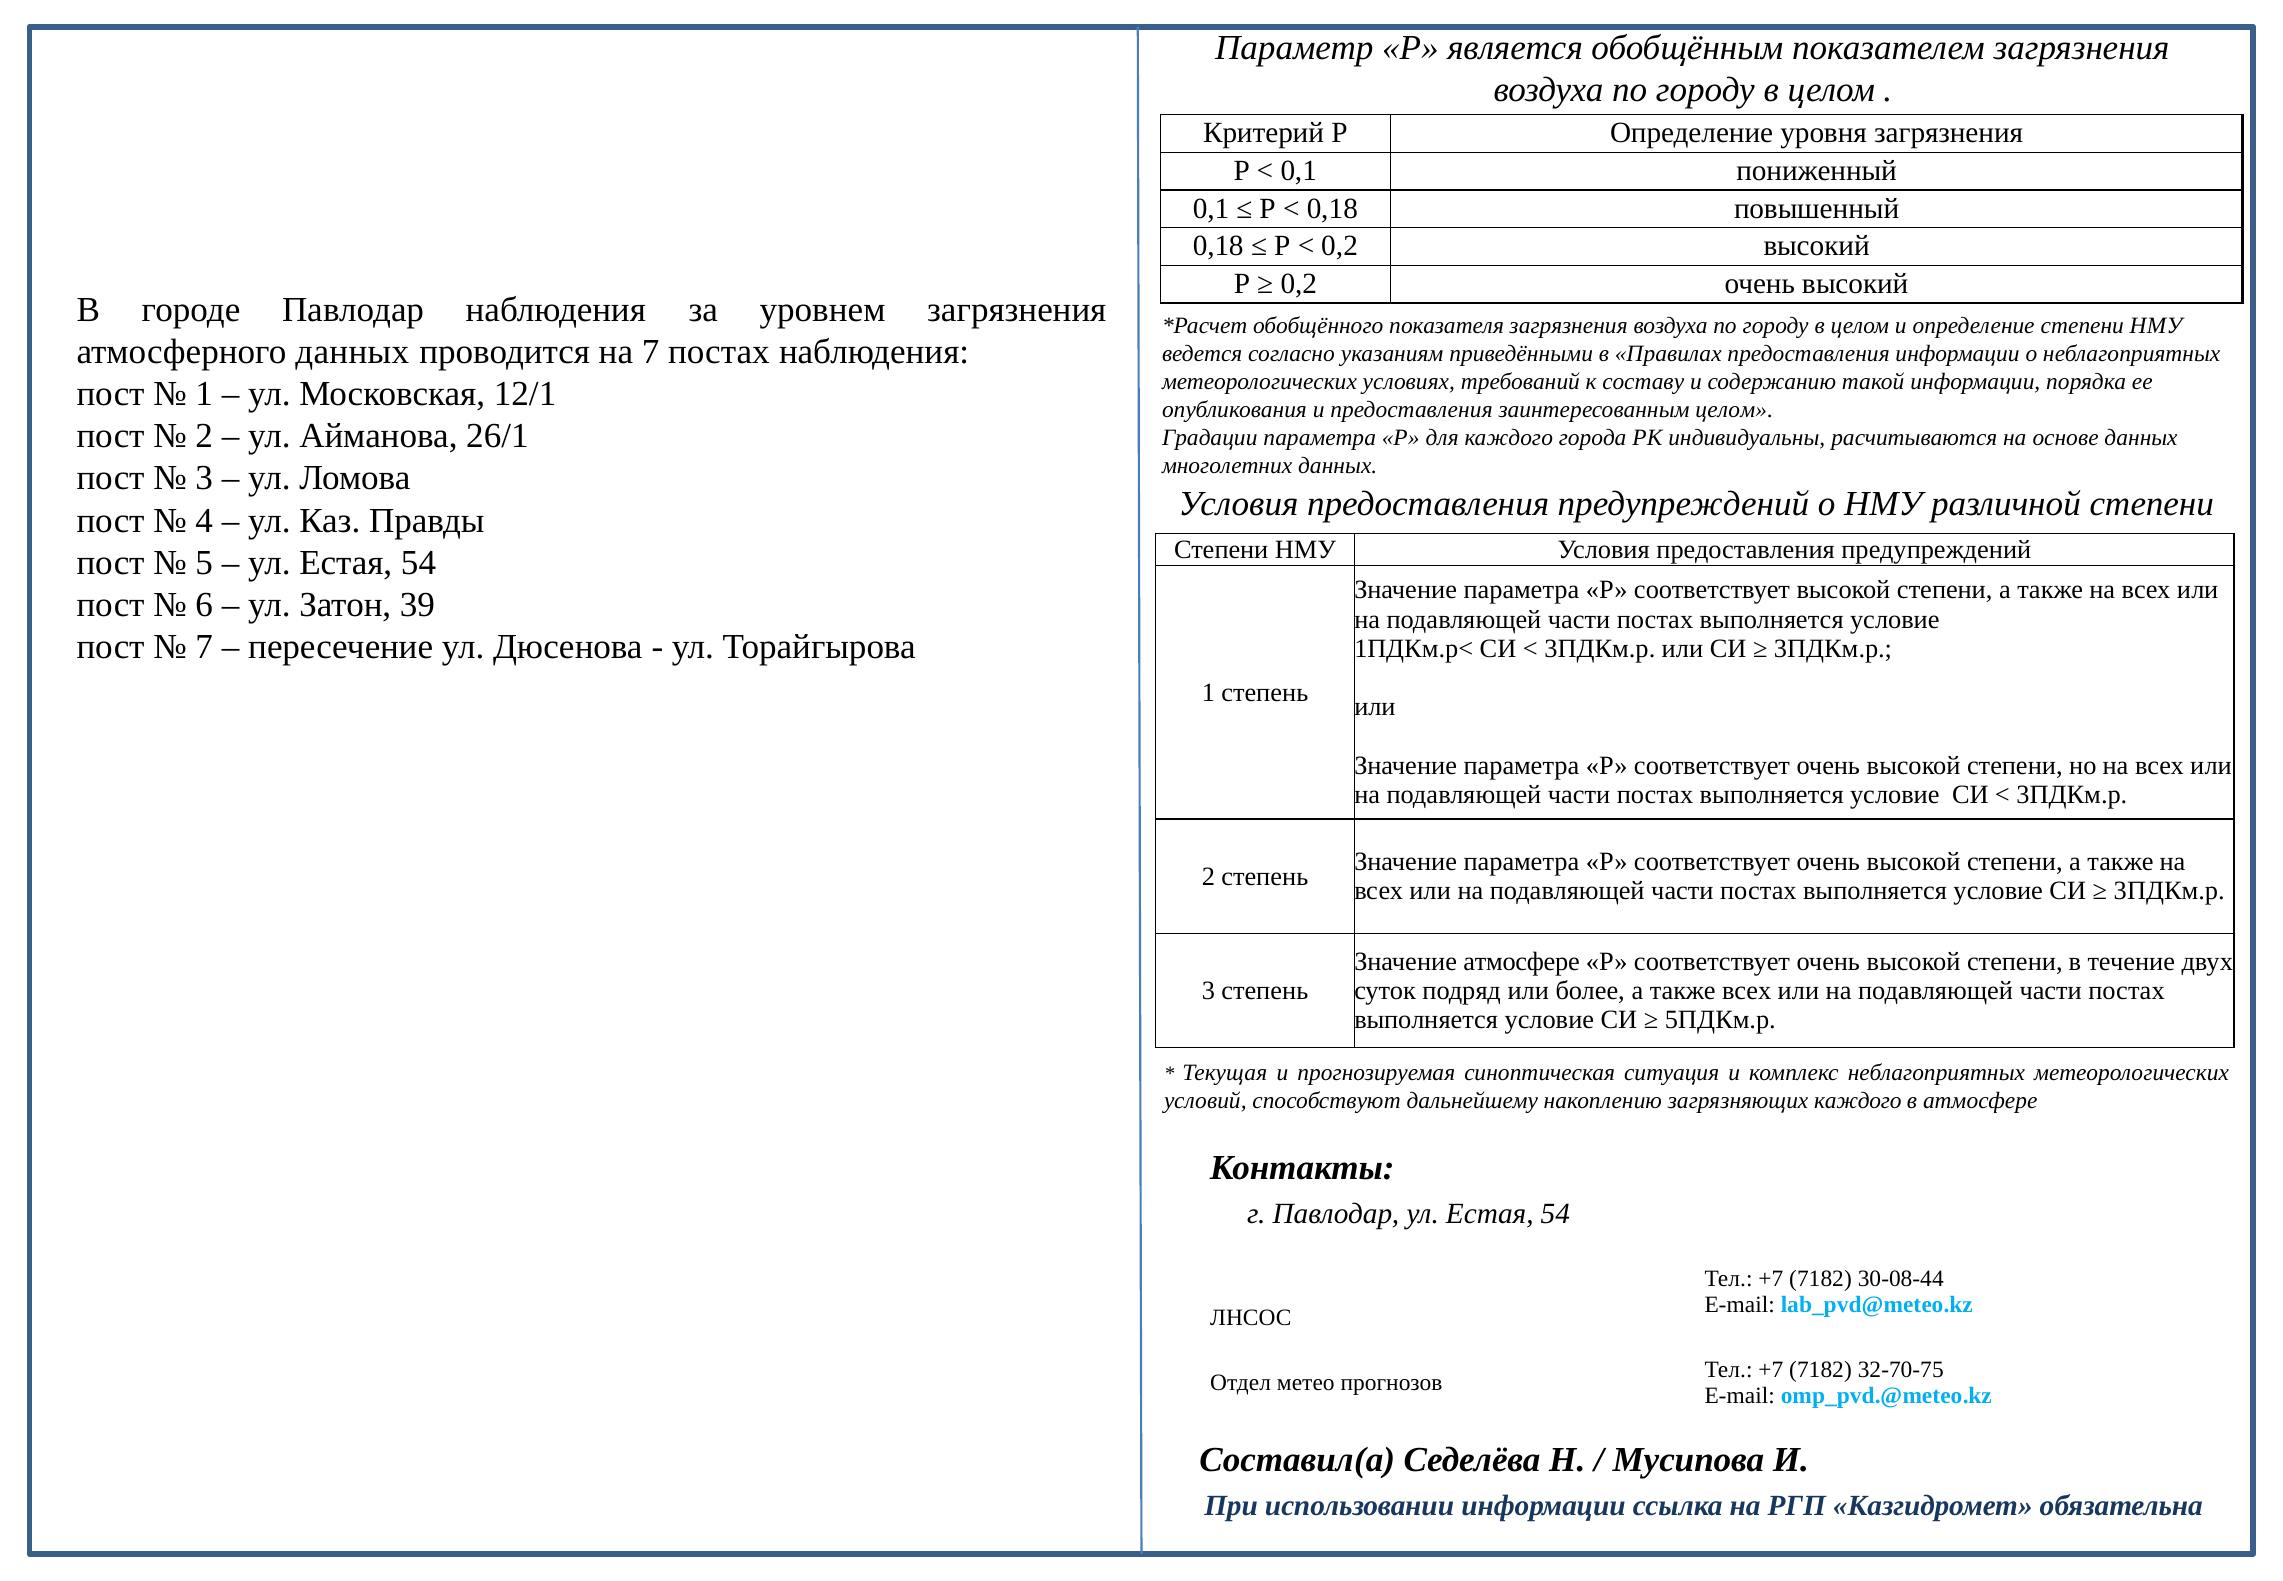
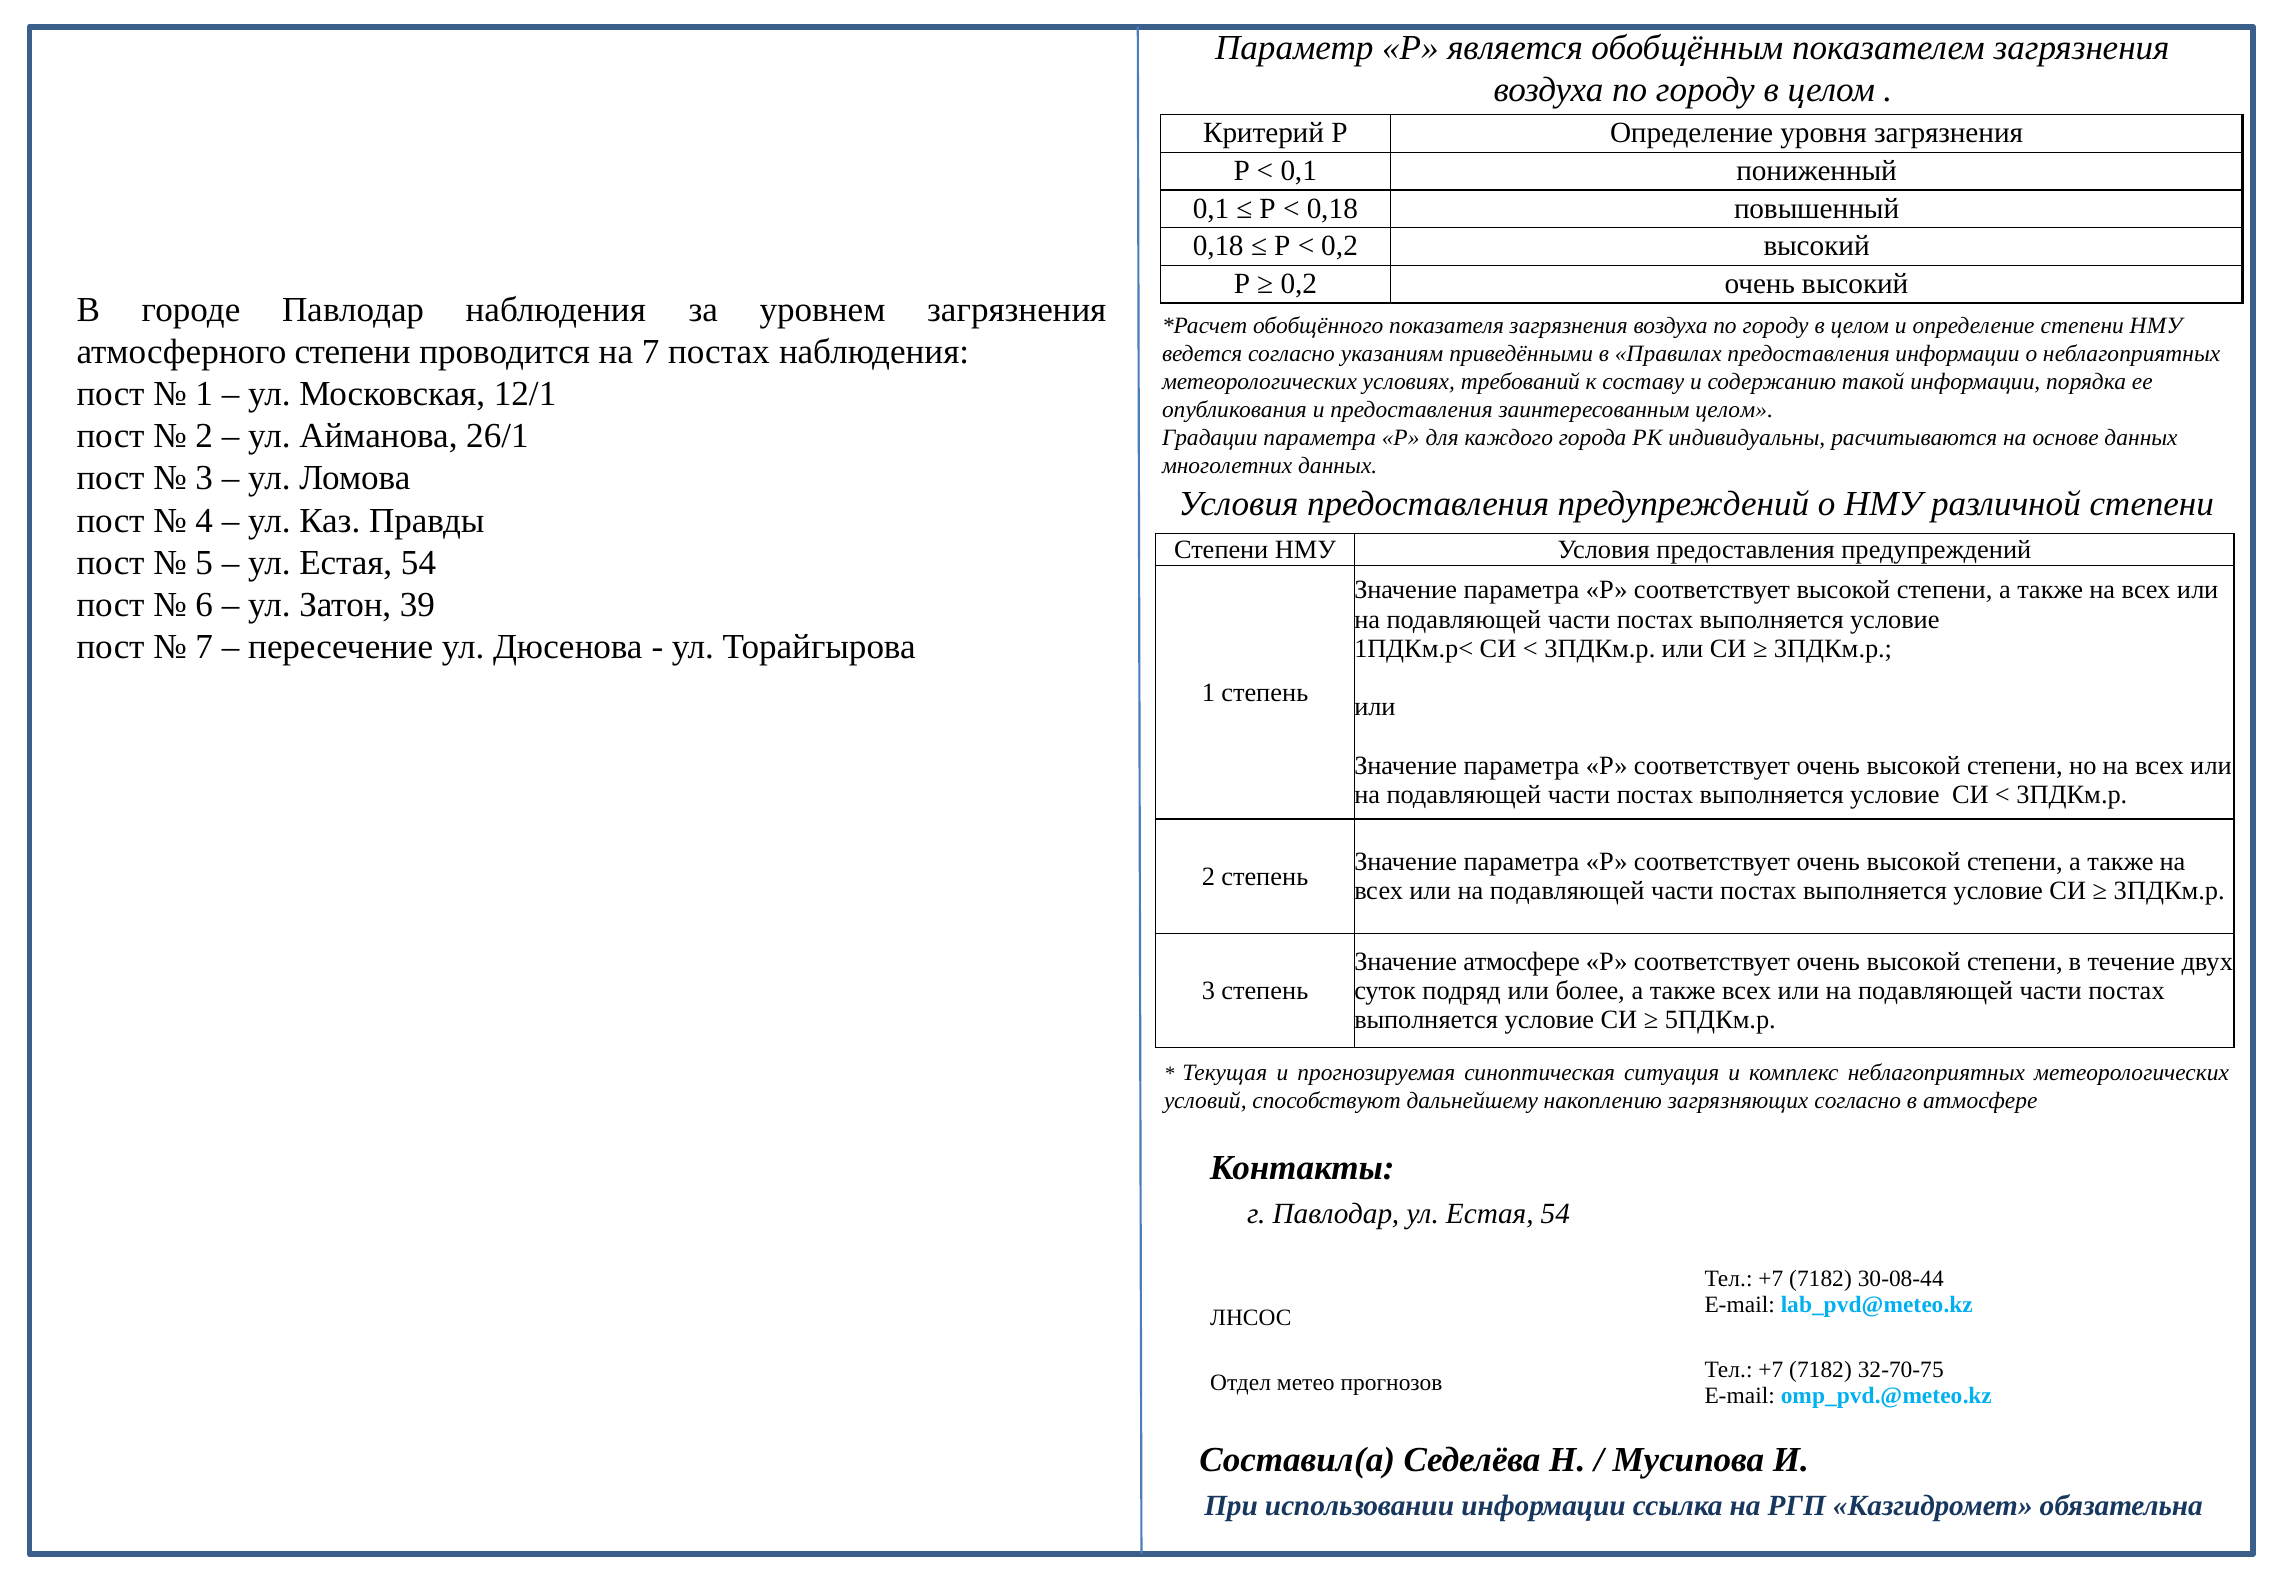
атмосферного данных: данных -> степени (353, 352)
загрязняющих каждого: каждого -> согласно (1858, 1101)
